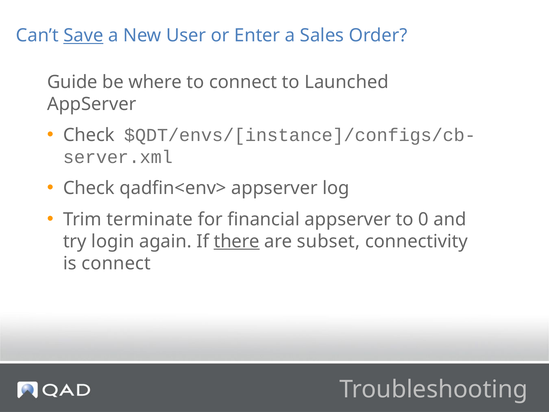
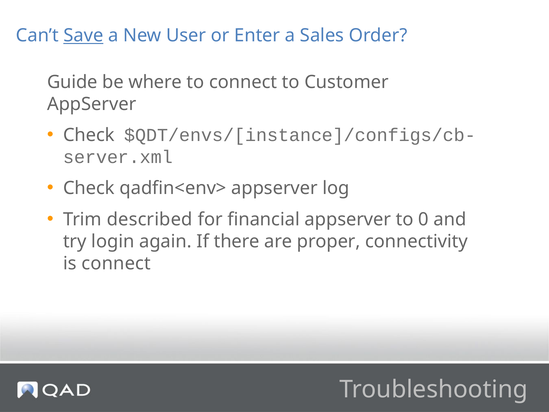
Launched: Launched -> Customer (347, 82)
terminate: terminate -> described (150, 219)
there underline: present -> none (237, 241)
subset: subset -> proper (329, 241)
